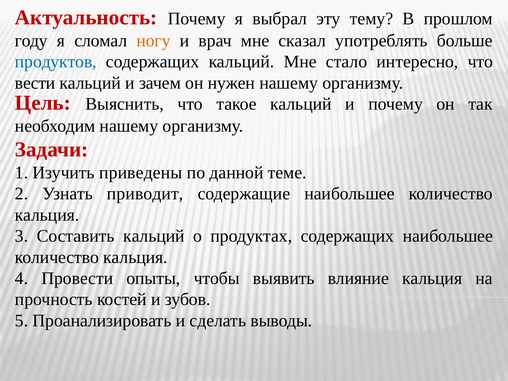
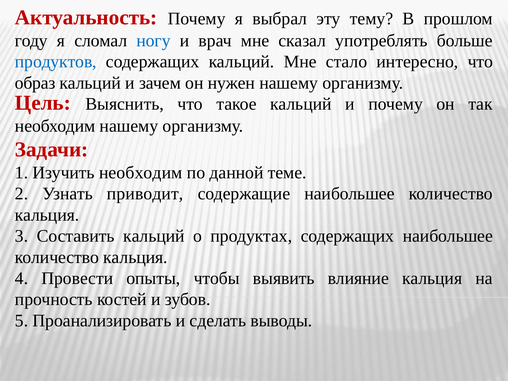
ногу colour: orange -> blue (154, 41)
вести: вести -> образ (35, 83)
Изучить приведены: приведены -> необходим (141, 173)
